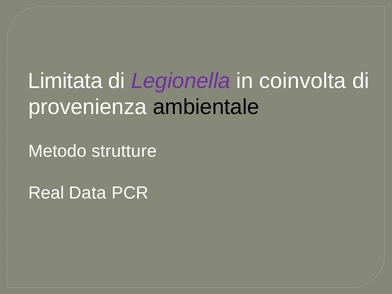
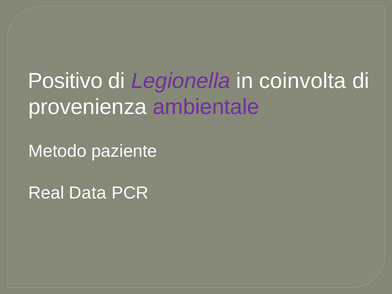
Limitata: Limitata -> Positivo (65, 81)
ambientale colour: black -> purple (206, 107)
strutture: strutture -> paziente (124, 151)
